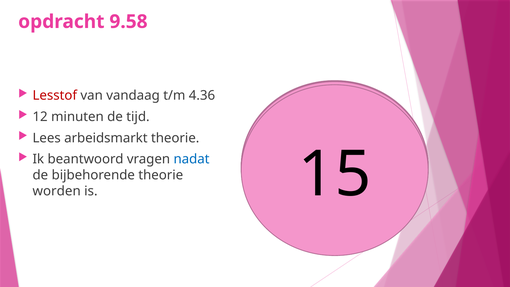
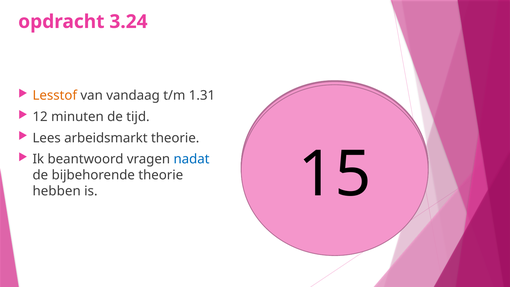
9.58: 9.58 -> 3.24 (128, 22)
Lesstof colour: red -> orange (55, 96)
4.36: 4.36 -> 1.31 (202, 96)
worden: worden -> hebben (57, 191)
